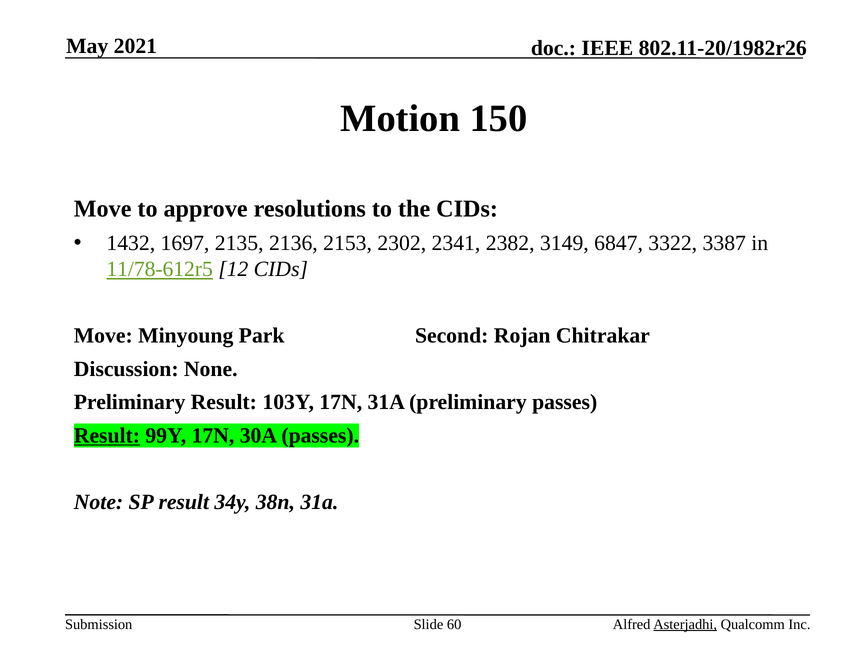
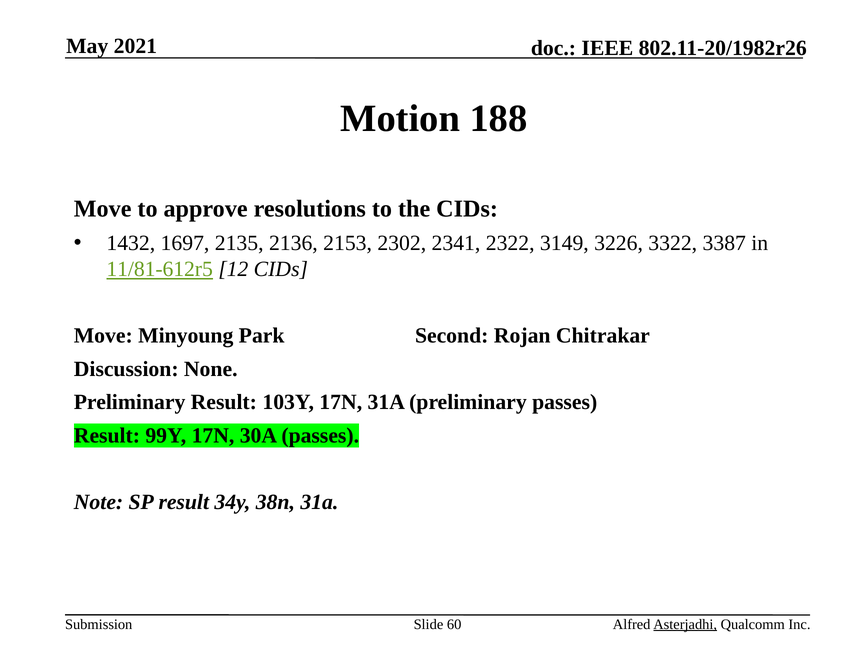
150: 150 -> 188 (499, 118)
2382: 2382 -> 2322 (510, 243)
6847: 6847 -> 3226 (619, 243)
11/78-612r5: 11/78-612r5 -> 11/81-612r5 (160, 269)
Result underline: present -> none (107, 436)
